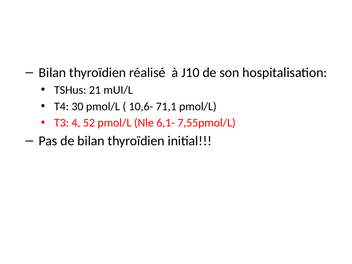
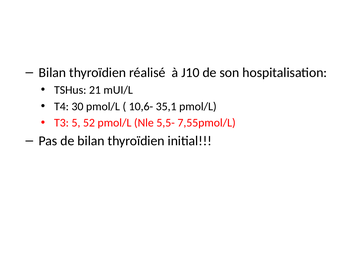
71,1: 71,1 -> 35,1 (166, 106)
4: 4 -> 5 (76, 123)
6,1-: 6,1- -> 5,5- (166, 123)
